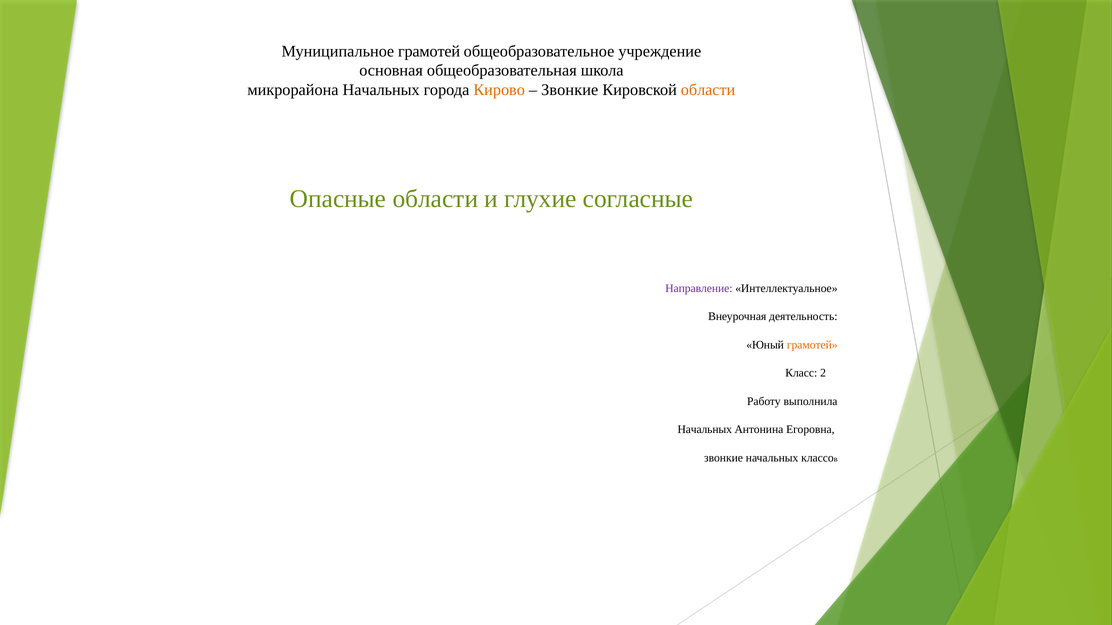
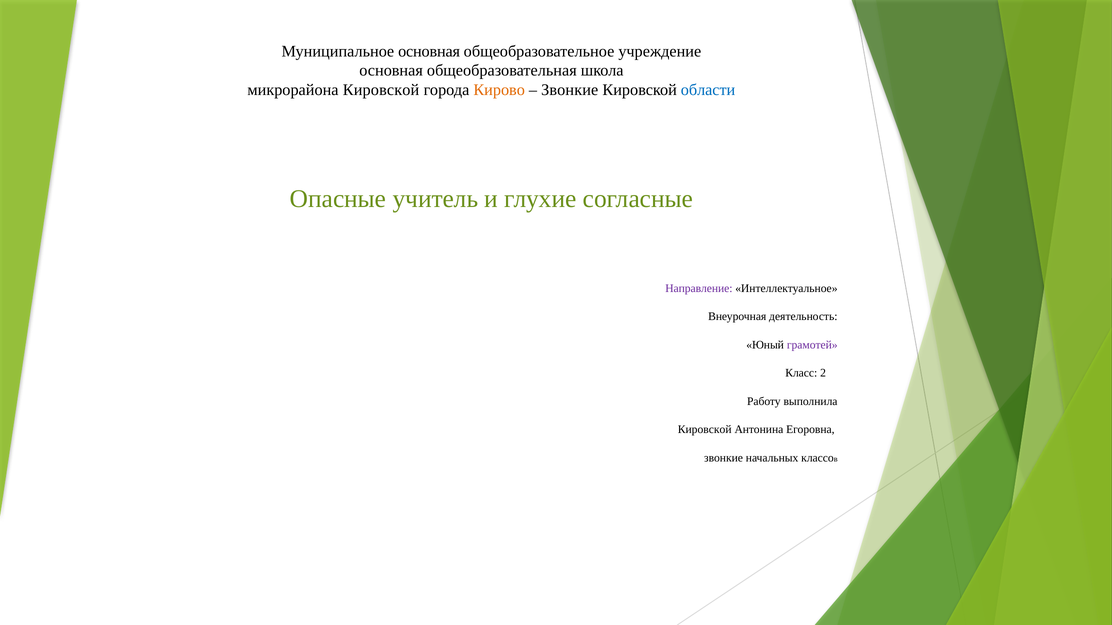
Муниципальное грамотей: грамотей -> основная (429, 51)
микрорайона Начальных: Начальных -> Кировской (381, 90)
области colour: orange -> blue (708, 90)
Опасные области: области -> учитель (435, 199)
грамотей colour: orange -> purple (812, 345)
Начальных: Начальных -> Кировской (705, 430)
